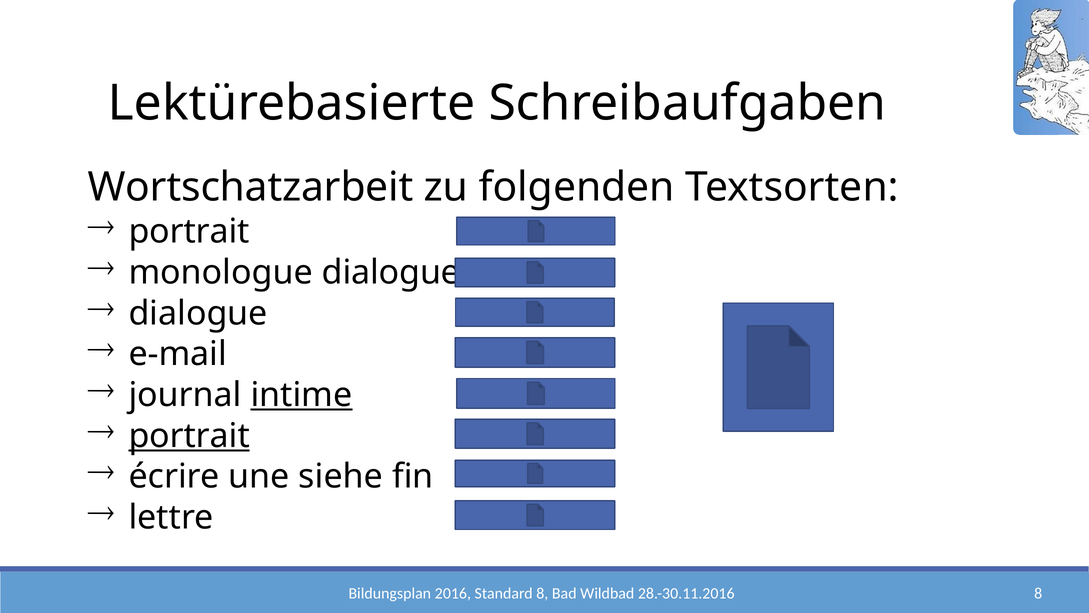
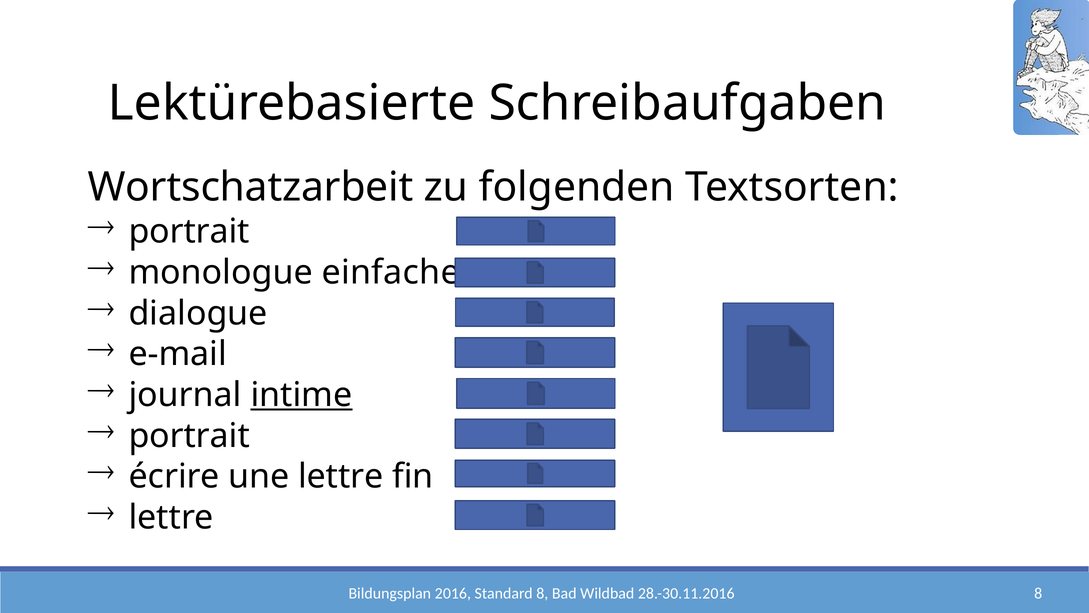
monologue dialogue: dialogue -> einfache (391, 272)
portrait underline: present -> none (189, 436)
une siehe: siehe -> lettre (341, 476)
